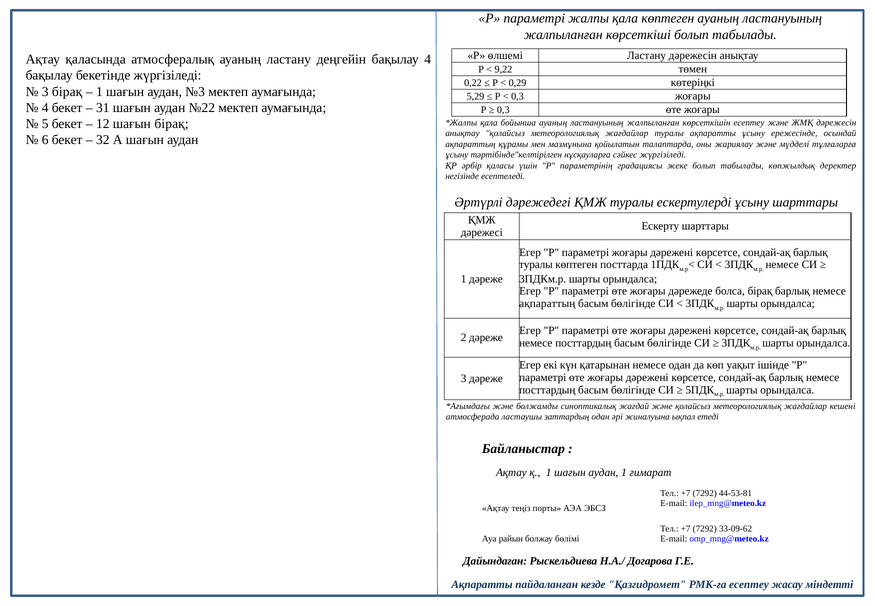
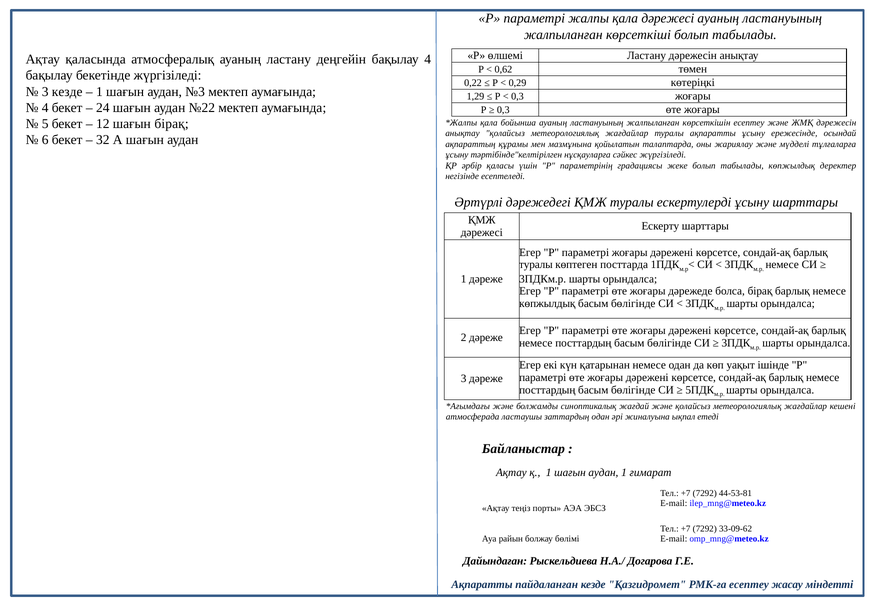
қала көптеген: көптеген -> дәрежесі (668, 18)
9,22: 9,22 -> 0,62 (503, 69)
3 бірақ: бірақ -> кезде (67, 92)
5,29: 5,29 -> 1,29 (475, 96)
31: 31 -> 24 (103, 108)
ақпараттың: ақпараттың -> көпжылдық (547, 304)
